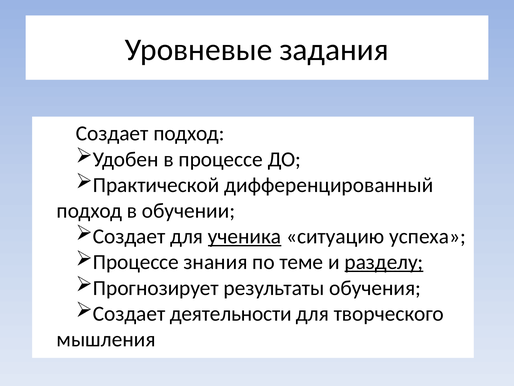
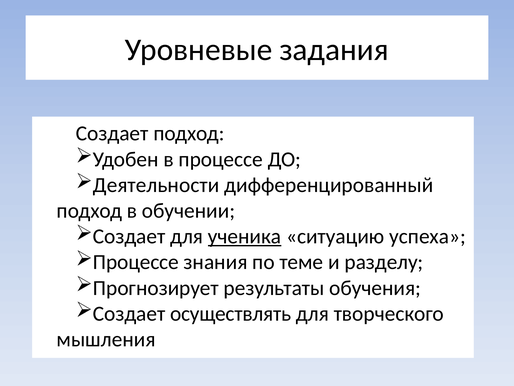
Практической: Практической -> Деятельности (156, 185)
разделу underline: present -> none (384, 262)
деятельности: деятельности -> осуществлять (231, 313)
